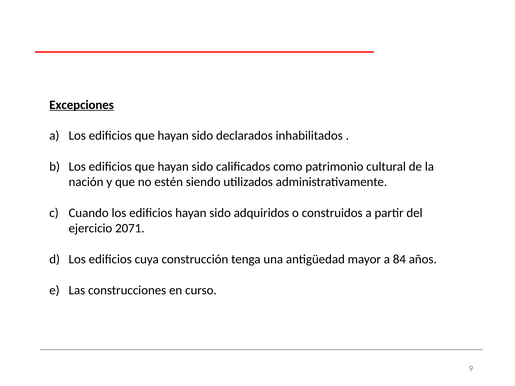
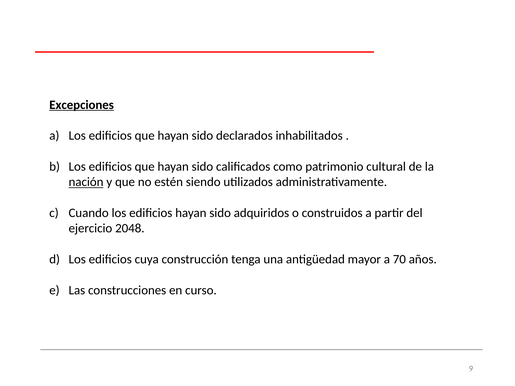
nación underline: none -> present (86, 182)
2071: 2071 -> 2048 (130, 228)
84: 84 -> 70 (399, 259)
